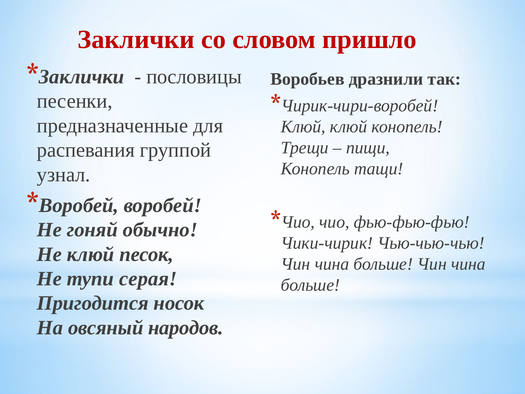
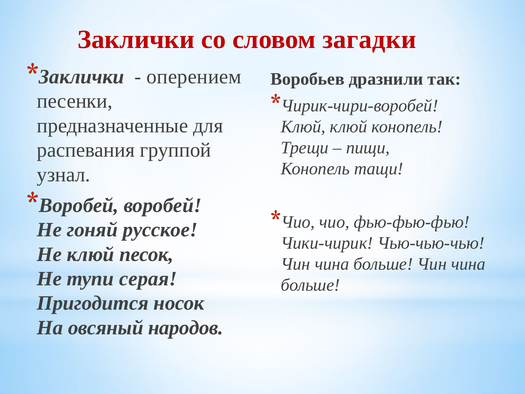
пришло: пришло -> загадки (369, 39)
пословицы: пословицы -> оперением (194, 77)
обычно: обычно -> русское (160, 230)
